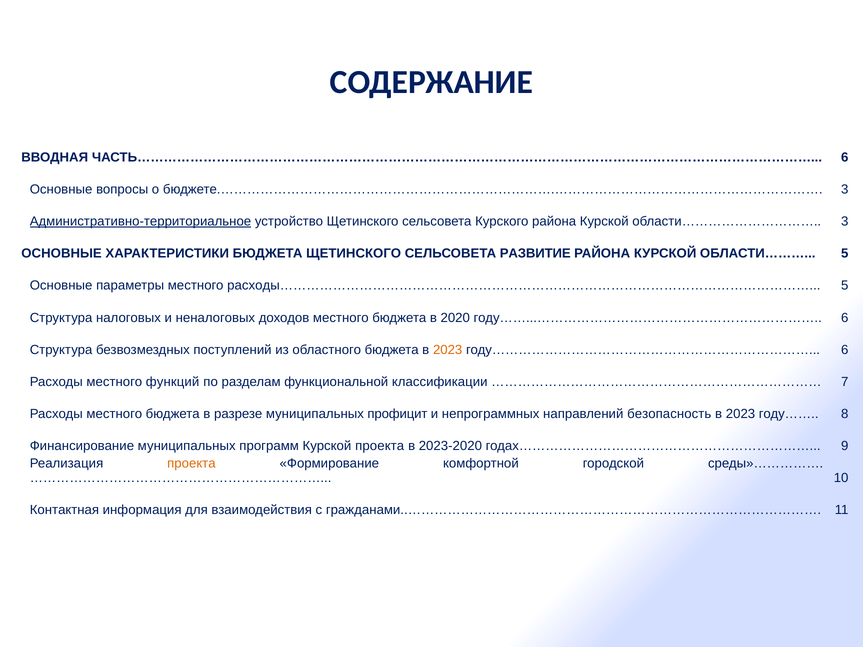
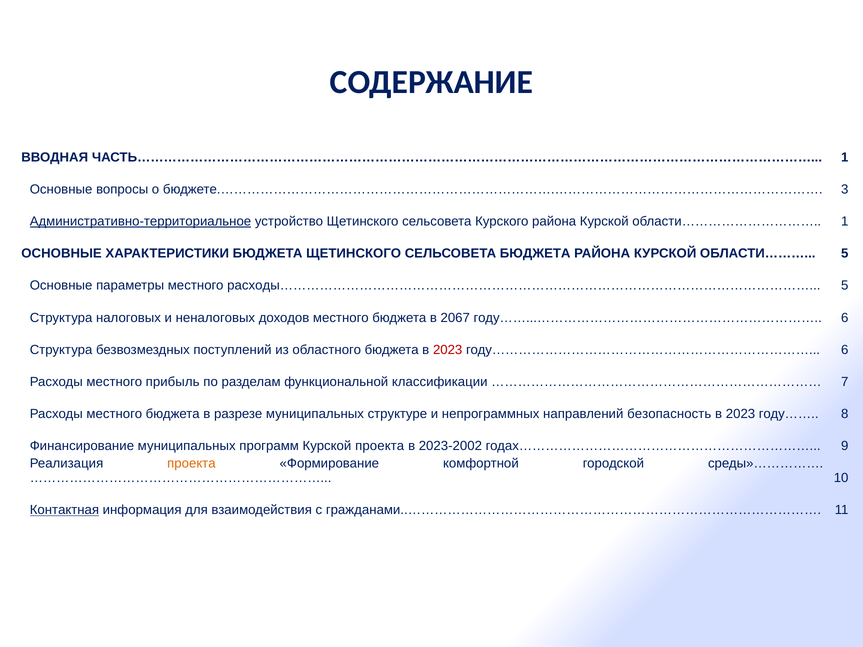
ЧАСТЬ……………………………………………………………………………………………………………………………………… 6: 6 -> 1 (845, 157)
области………………………… 3: 3 -> 1 (845, 222)
СЕЛЬСОВЕТА РАЗВИТИЕ: РАЗВИТИЕ -> БЮДЖЕТА (535, 254)
2020: 2020 -> 2067 (455, 318)
2023 colour: orange -> red (448, 350)
функций: функций -> прибыль (173, 382)
профицит: профицит -> структуре (397, 414)
2023-2020: 2023-2020 -> 2023-2002 (450, 446)
Контактная underline: none -> present (64, 510)
